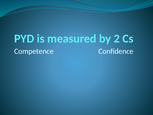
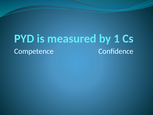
2: 2 -> 1 (117, 39)
